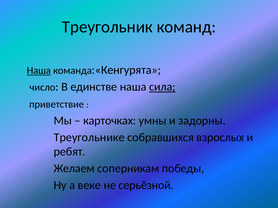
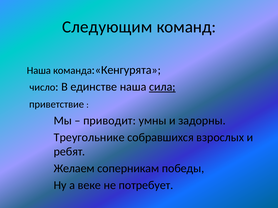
Треугольник: Треугольник -> Следующим (107, 27)
Наша underline: present -> none (39, 71)
карточках: карточках -> приводит (110, 121)
серьёзной: серьёзной -> потребует (146, 186)
